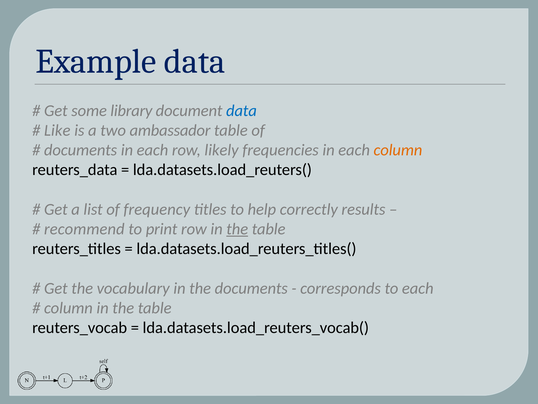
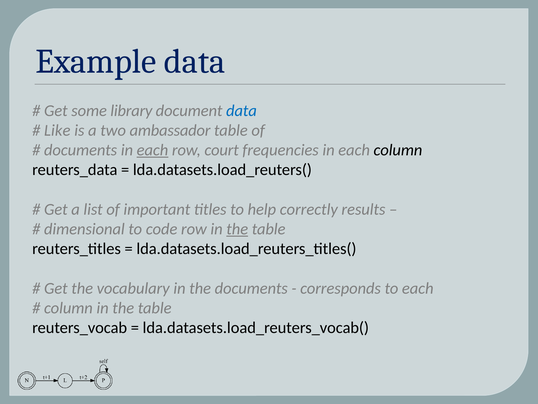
each underline: none -> present (152, 150)
likely: likely -> court (222, 150)
column colour: orange -> black (398, 150)
frequency: frequency -> important (157, 209)
recommend: recommend -> dimensional (84, 229)
print: print -> code (162, 229)
